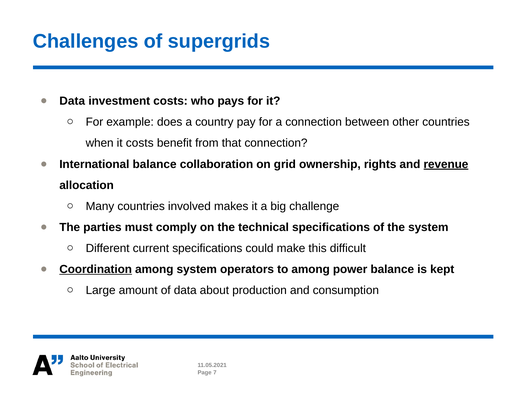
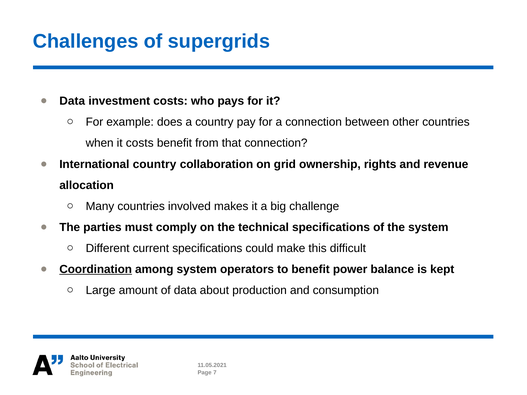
International balance: balance -> country (155, 164)
revenue underline: present -> none (446, 164)
to among: among -> benefit (311, 269)
